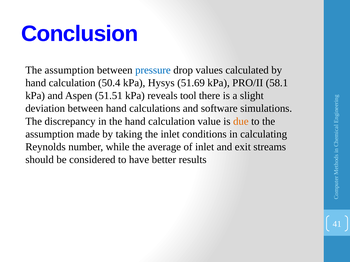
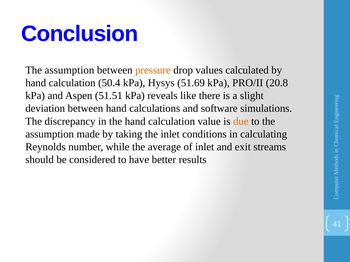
pressure colour: blue -> orange (153, 70)
58.1: 58.1 -> 20.8 (277, 83)
tool: tool -> like (188, 96)
